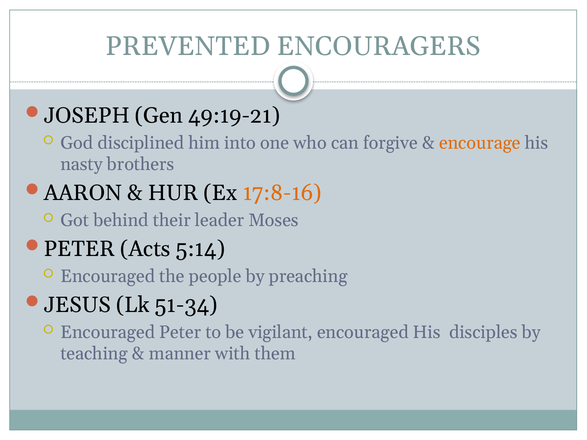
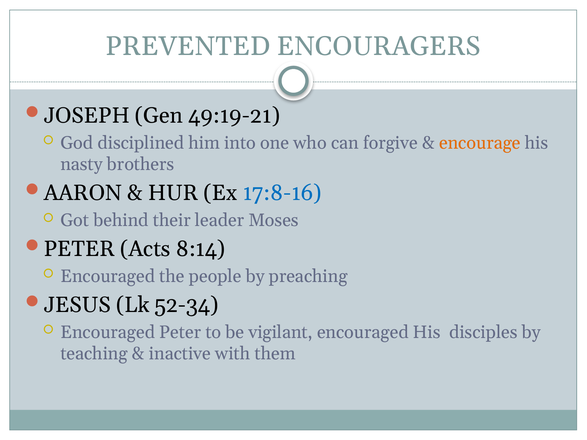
17:8-16 colour: orange -> blue (282, 193)
5:14: 5:14 -> 8:14 (200, 249)
51-34: 51-34 -> 52-34 (186, 305)
manner: manner -> inactive (180, 354)
